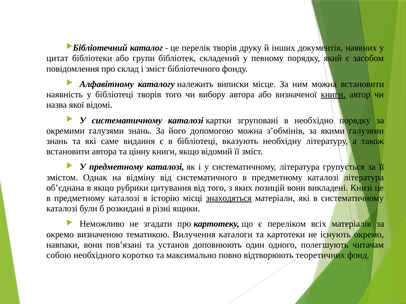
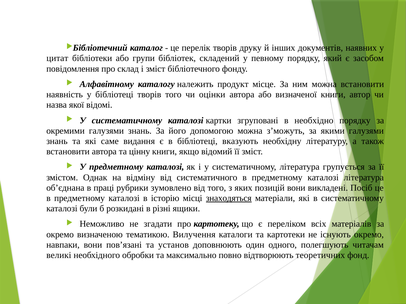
виписки: виписки -> продукт (233, 84)
вибору: вибору -> оцінки (212, 95)
книги underline: present -> none (333, 95)
з’обмінів: з’обмінів -> з’можуть (286, 131)
в якщо: якщо -> праці (104, 188)
цитування: цитування -> зумовлено (171, 188)
Книзі: Книзі -> Посіб (361, 188)
собою: собою -> великі (59, 256)
коротко: коротко -> обробки (138, 256)
